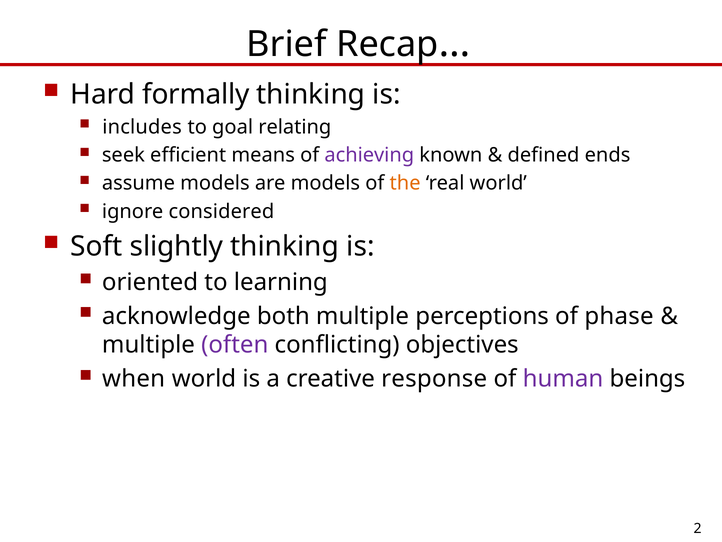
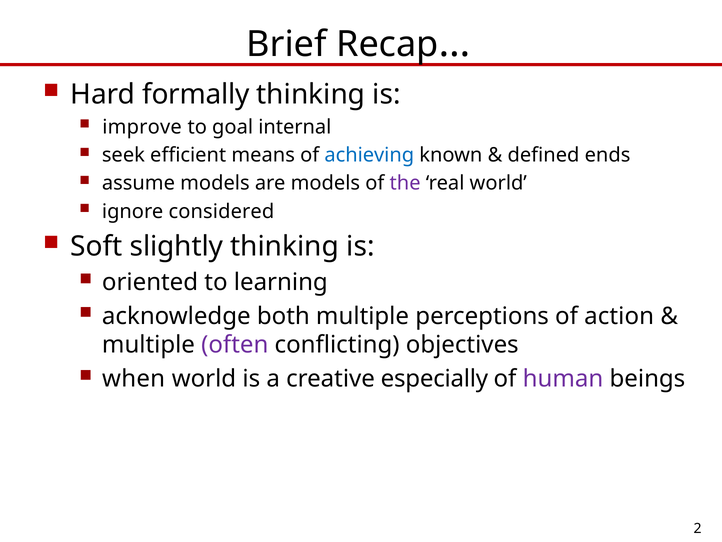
includes: includes -> improve (142, 127)
relating: relating -> internal (295, 127)
achieving colour: purple -> blue (369, 155)
the colour: orange -> purple (405, 183)
phase: phase -> action (619, 316)
response: response -> especially (434, 378)
